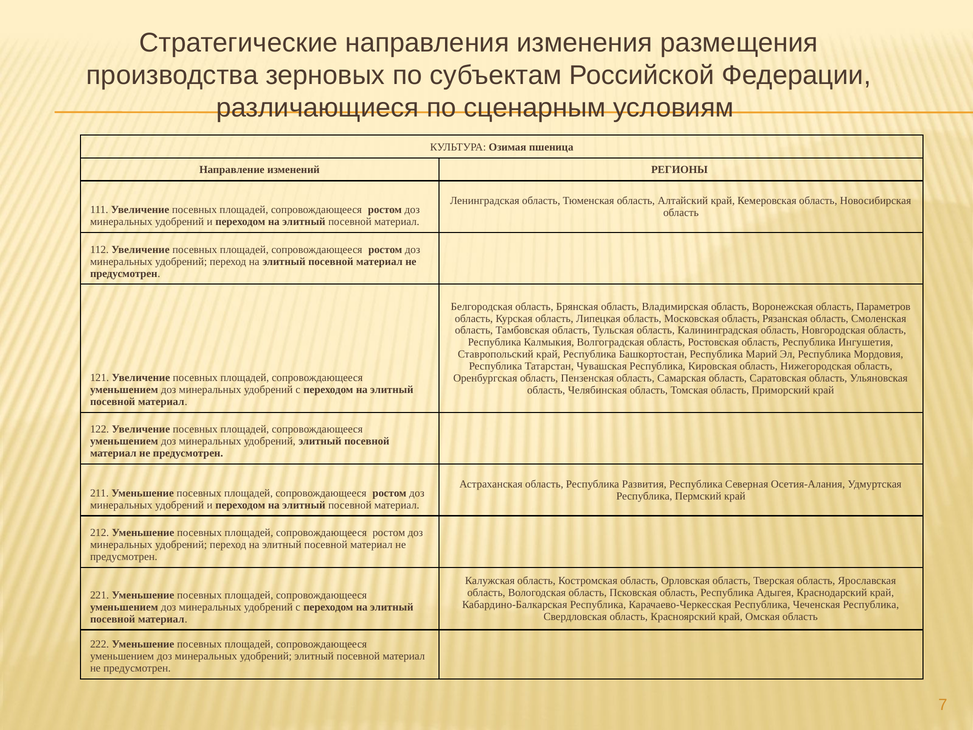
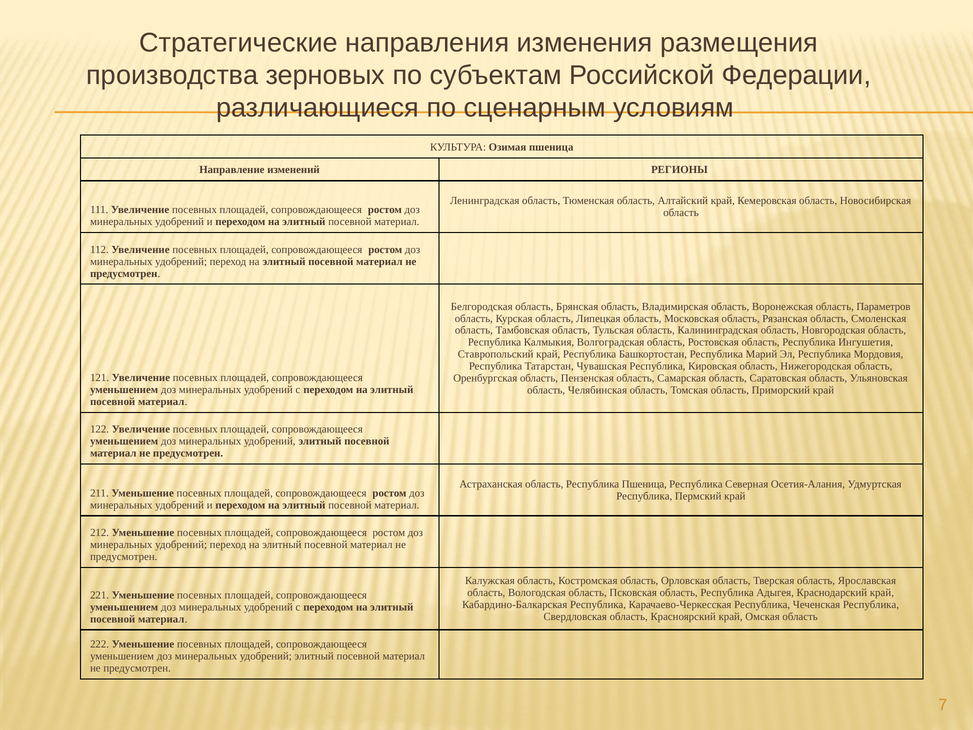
Республика Развития: Развития -> Пшеница (644, 484)
